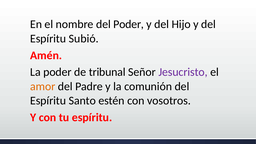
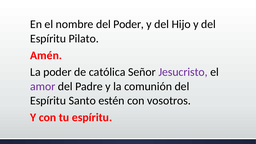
Subió: Subió -> Pilato (84, 39)
tribunal: tribunal -> católica (107, 72)
amor colour: orange -> purple (43, 86)
